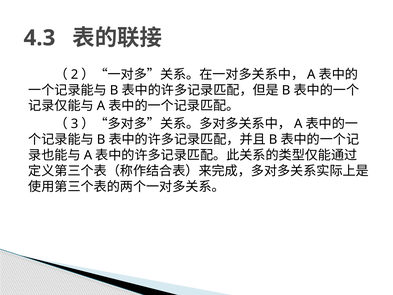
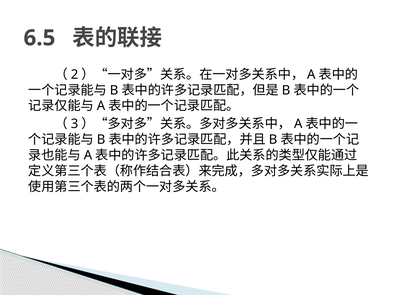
4.3: 4.3 -> 6.5 (39, 38)
